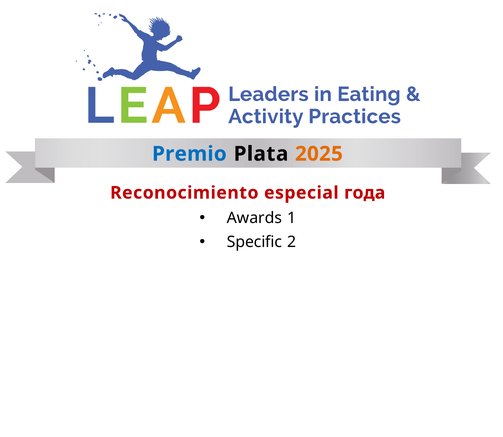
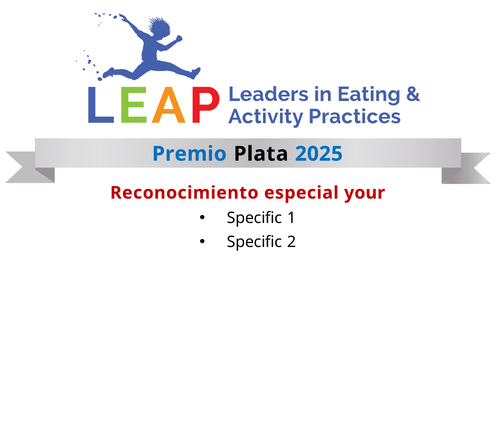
2025 colour: orange -> blue (319, 154)
года: года -> your (365, 193)
Awards: Awards -> Specific (255, 218)
